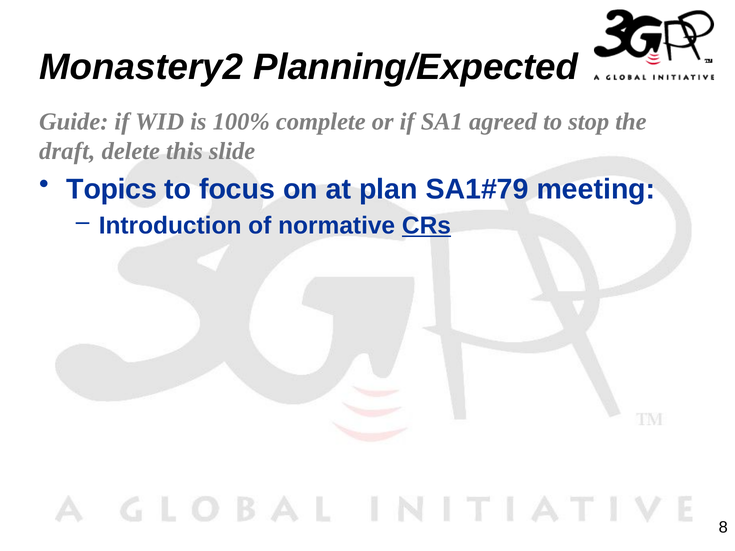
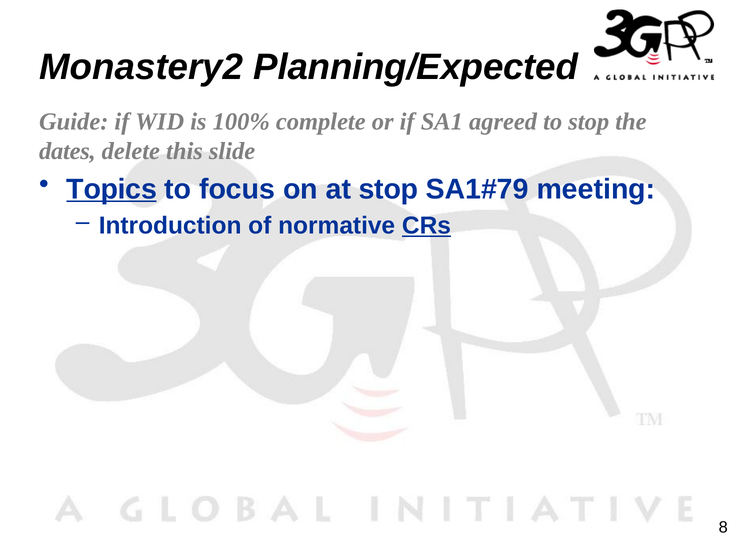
draft: draft -> dates (67, 151)
Topics underline: none -> present (112, 189)
at plan: plan -> stop (388, 189)
